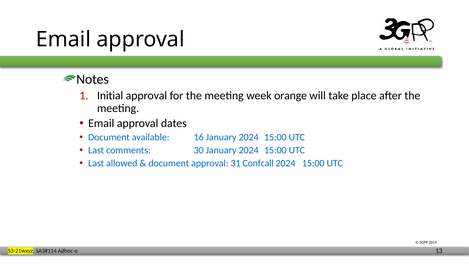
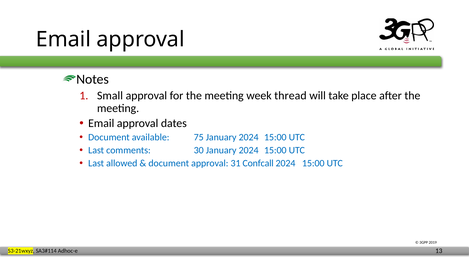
Initial: Initial -> Small (110, 95)
orange: orange -> thread (290, 95)
16: 16 -> 75 (199, 137)
